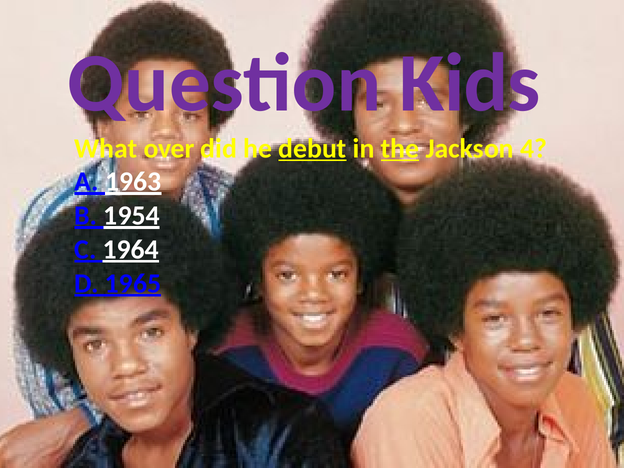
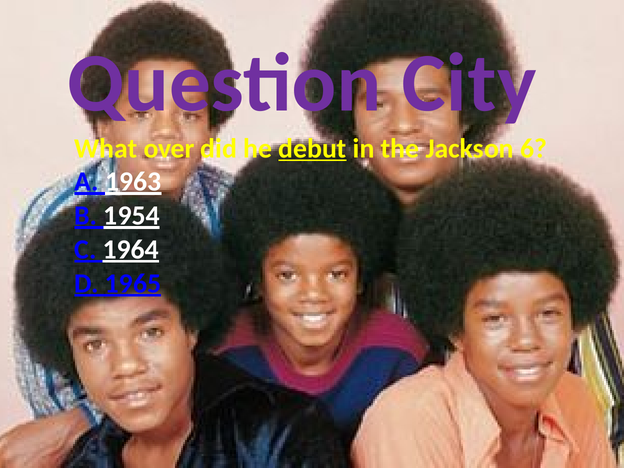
Kids: Kids -> City (469, 83)
the underline: present -> none (400, 148)
4: 4 -> 6 (534, 148)
